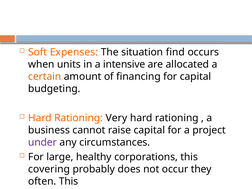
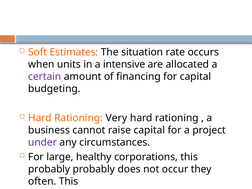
Expenses: Expenses -> Estimates (74, 52)
find: find -> rate (175, 52)
certain colour: orange -> purple (45, 77)
covering: covering -> probably (49, 169)
